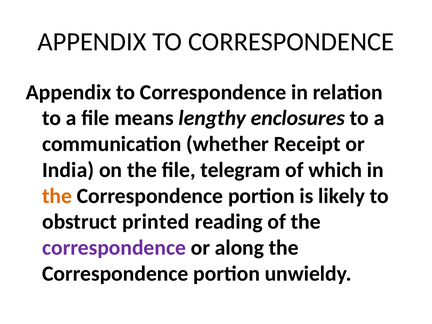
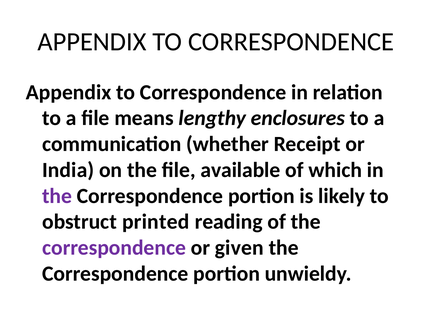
telegram: telegram -> available (240, 170)
the colour: orange -> purple (57, 196)
along: along -> given (239, 248)
